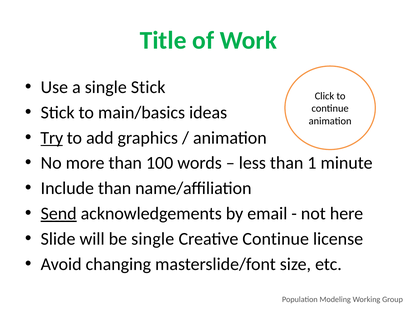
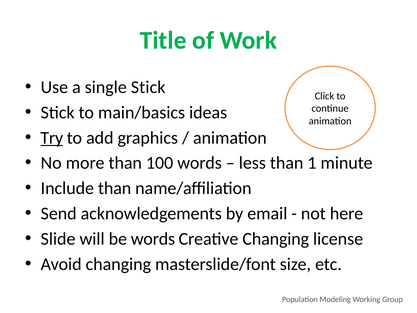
Send underline: present -> none (59, 213)
be single: single -> words (153, 239)
Creative Continue: Continue -> Changing (276, 239)
